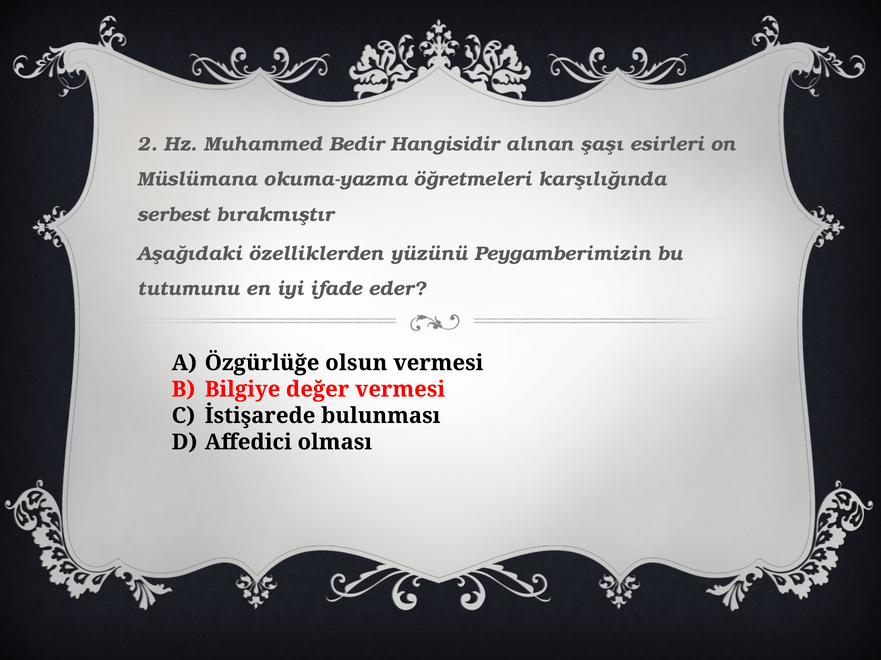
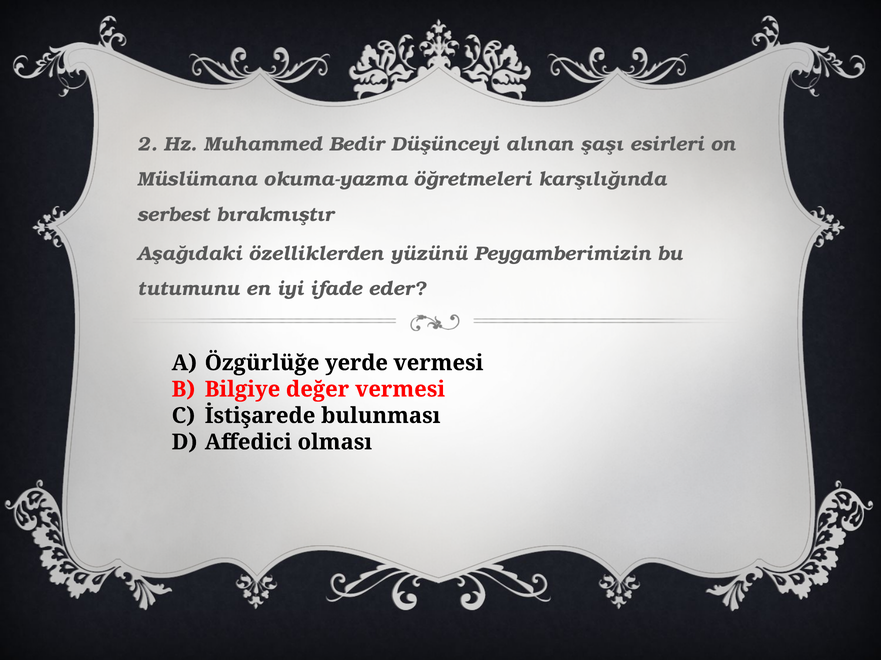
Hangisidir: Hangisidir -> Düşünceyi (445, 144)
olsun: olsun -> yerde (356, 363)
